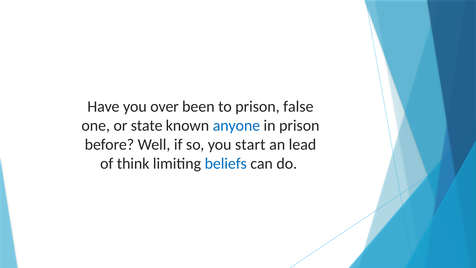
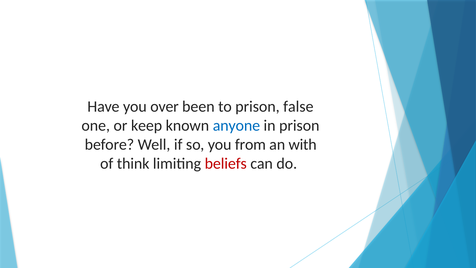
state: state -> keep (147, 125)
start: start -> from (250, 144)
lead: lead -> with (303, 144)
beliefs colour: blue -> red (226, 164)
